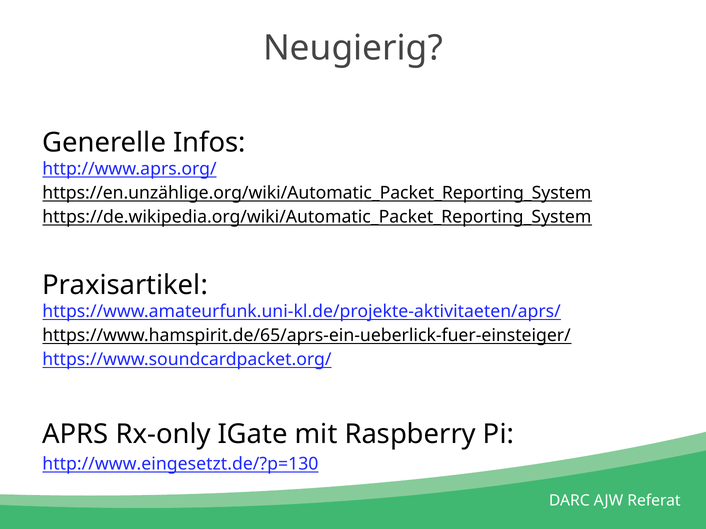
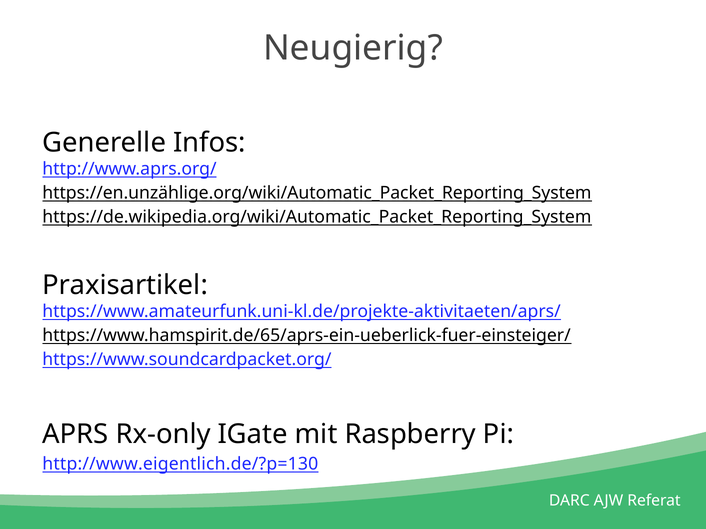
http://www.eingesetzt.de/?p=130: http://www.eingesetzt.de/?p=130 -> http://www.eigentlich.de/?p=130 (180, 464)
